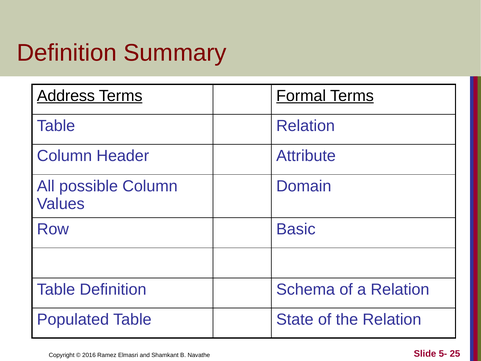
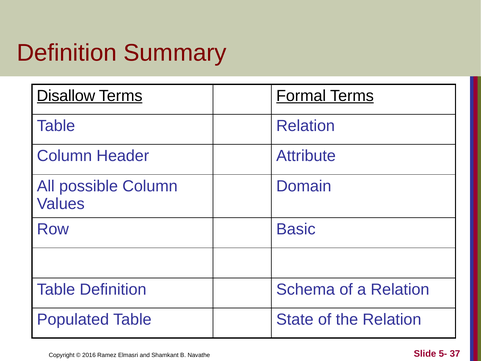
Address: Address -> Disallow (66, 96)
25: 25 -> 37 (455, 353)
